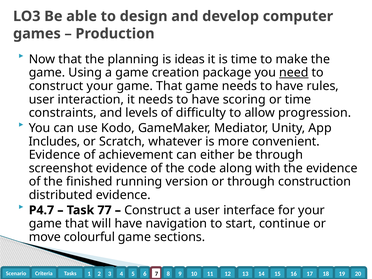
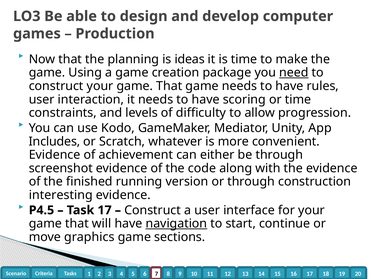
distributed: distributed -> interesting (61, 195)
P4.7: P4.7 -> P4.5 (41, 210)
Task 77: 77 -> 17 (105, 210)
navigation underline: none -> present (176, 224)
colourful: colourful -> graphics (89, 237)
